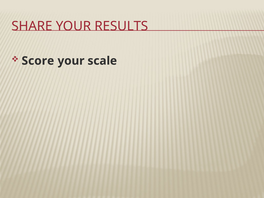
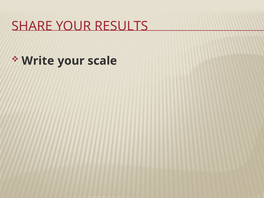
Score: Score -> Write (38, 61)
